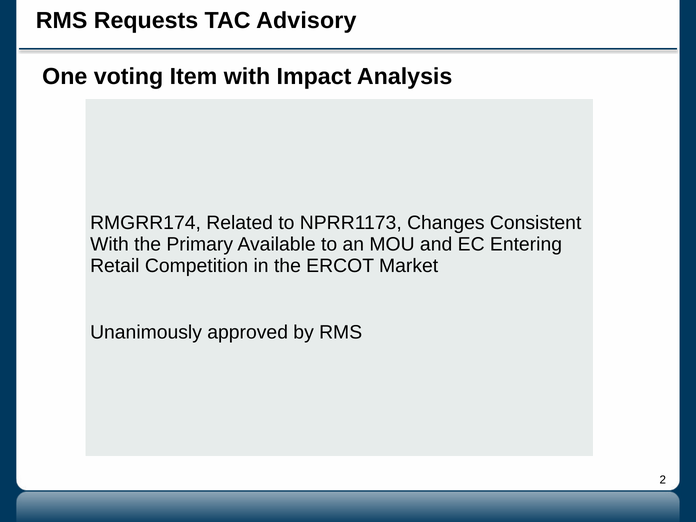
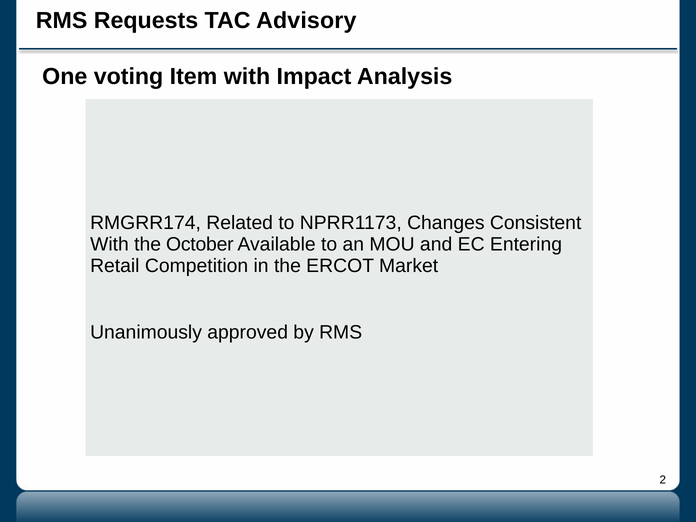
Primary: Primary -> October (200, 244)
